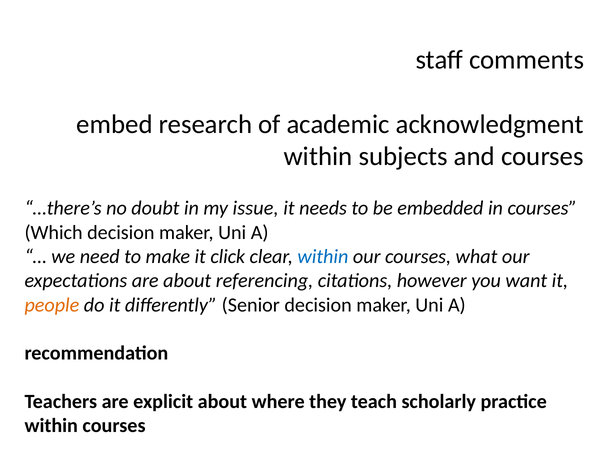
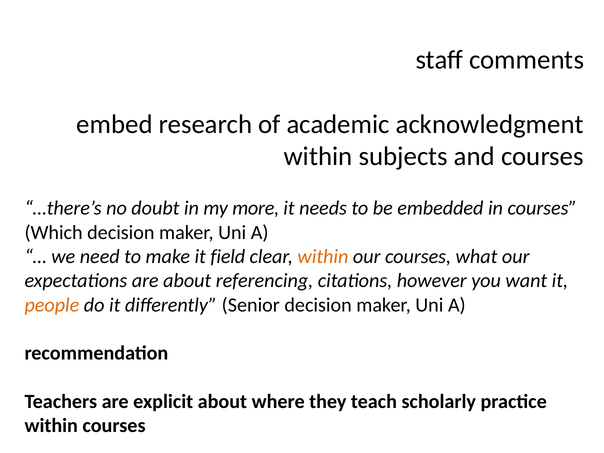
issue: issue -> more (256, 208)
click: click -> field (228, 257)
within colour: blue -> orange (323, 257)
